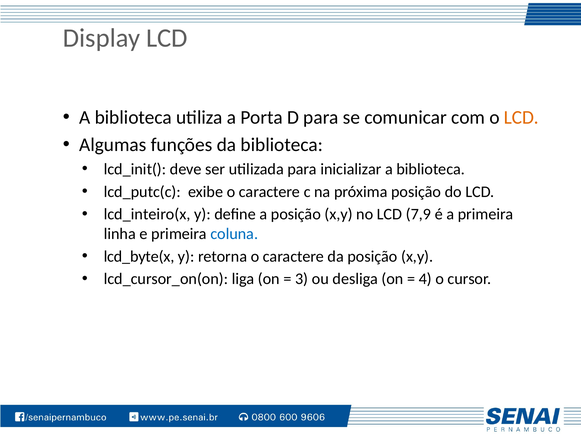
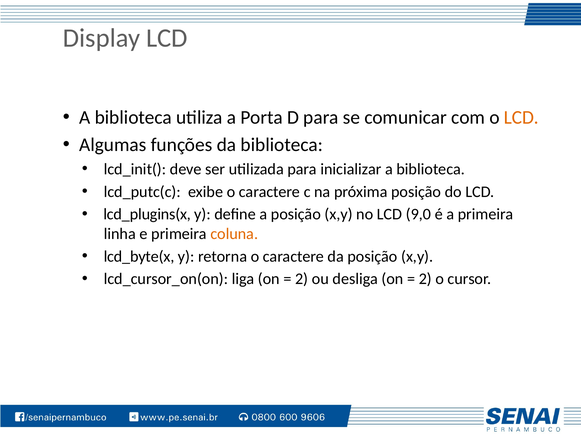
lcd_inteiro(x: lcd_inteiro(x -> lcd_plugins(x (147, 214)
7,9: 7,9 -> 9,0 (418, 214)
coluna colour: blue -> orange (234, 234)
3: 3 -> 2 (302, 279)
4: 4 -> 2 (425, 279)
